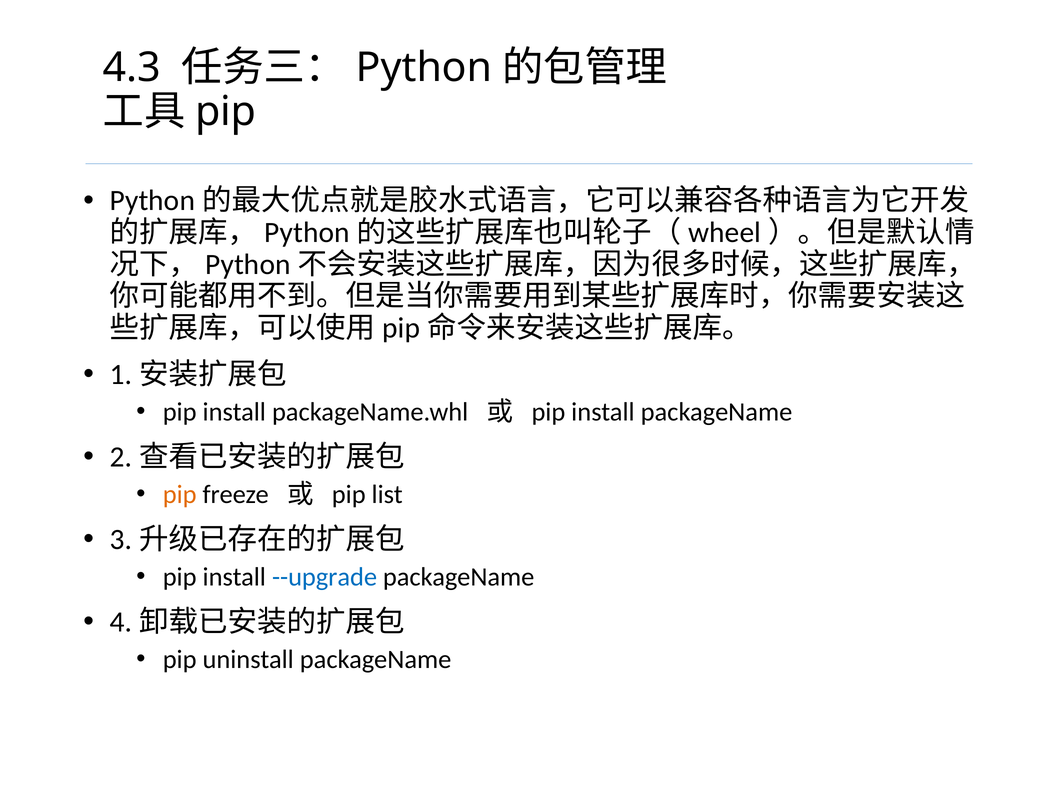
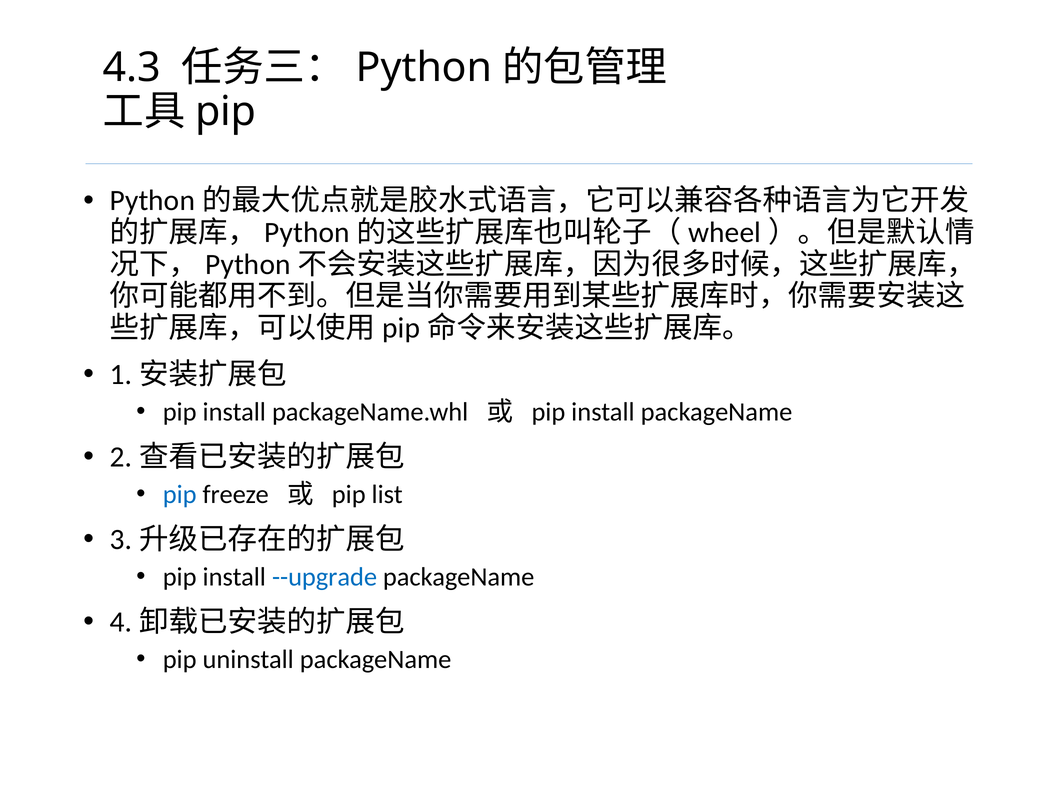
pip colour: orange -> blue (180, 495)
